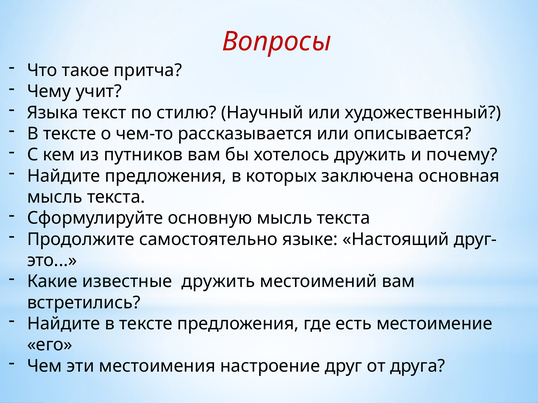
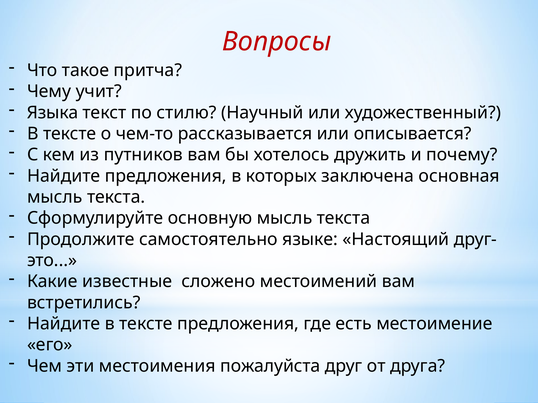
известные дружить: дружить -> сложено (218, 282)
настроение: настроение -> пожалуйста (270, 366)
